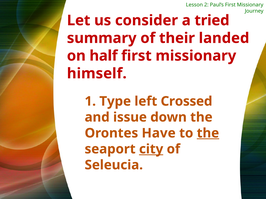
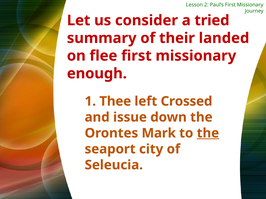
half: half -> flee (103, 56)
himself: himself -> enough (97, 74)
Type: Type -> Thee (115, 102)
Have: Have -> Mark (159, 133)
city underline: present -> none (151, 149)
